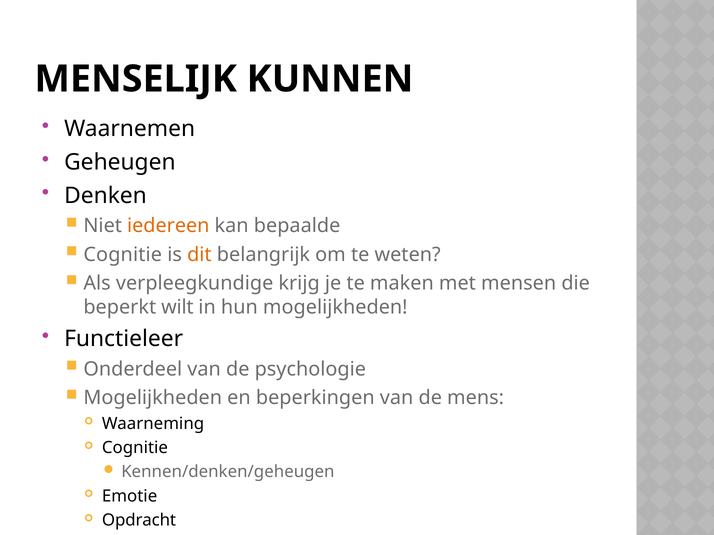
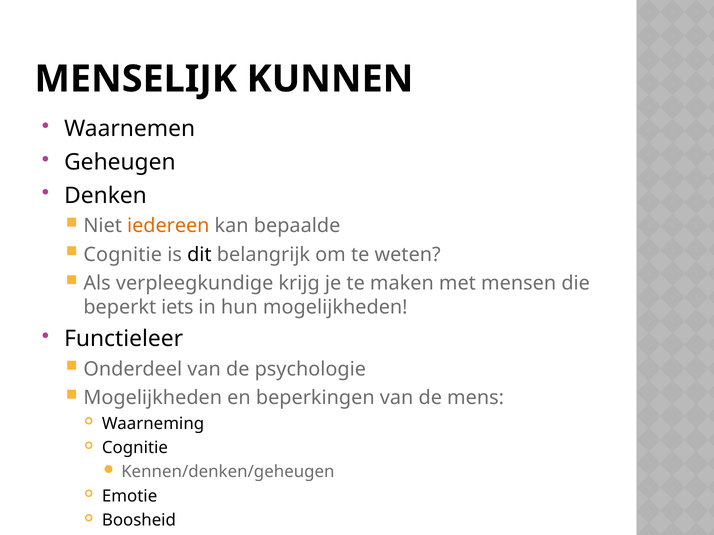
dit colour: orange -> black (199, 255)
wilt: wilt -> iets (177, 307)
Opdracht: Opdracht -> Boosheid (139, 521)
